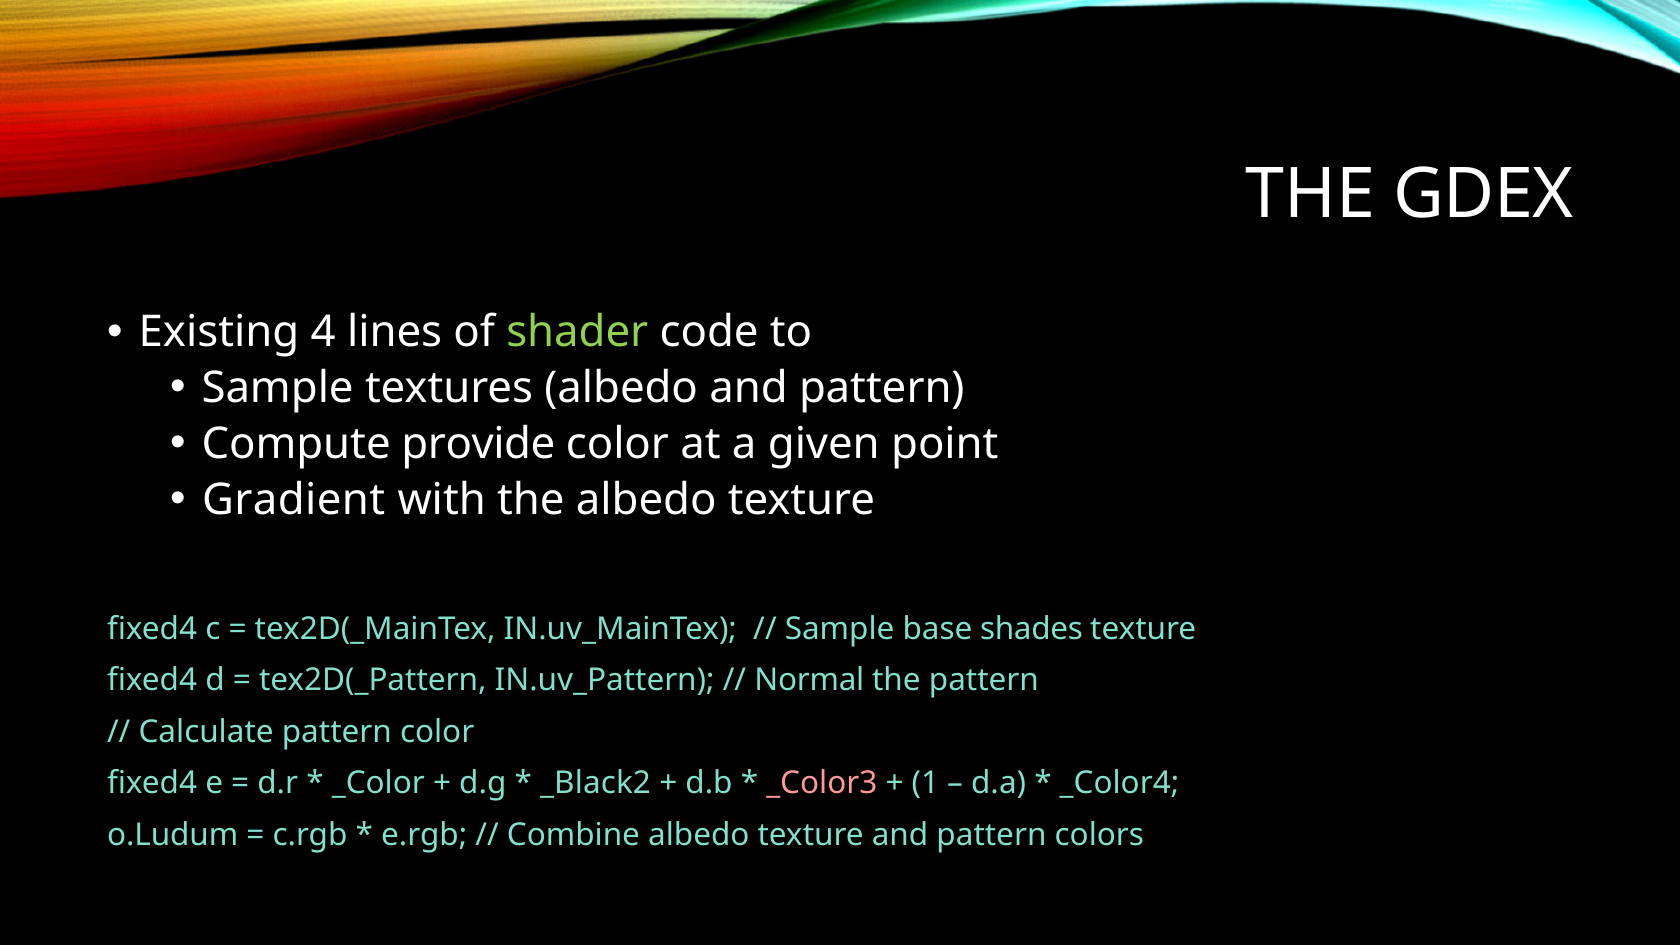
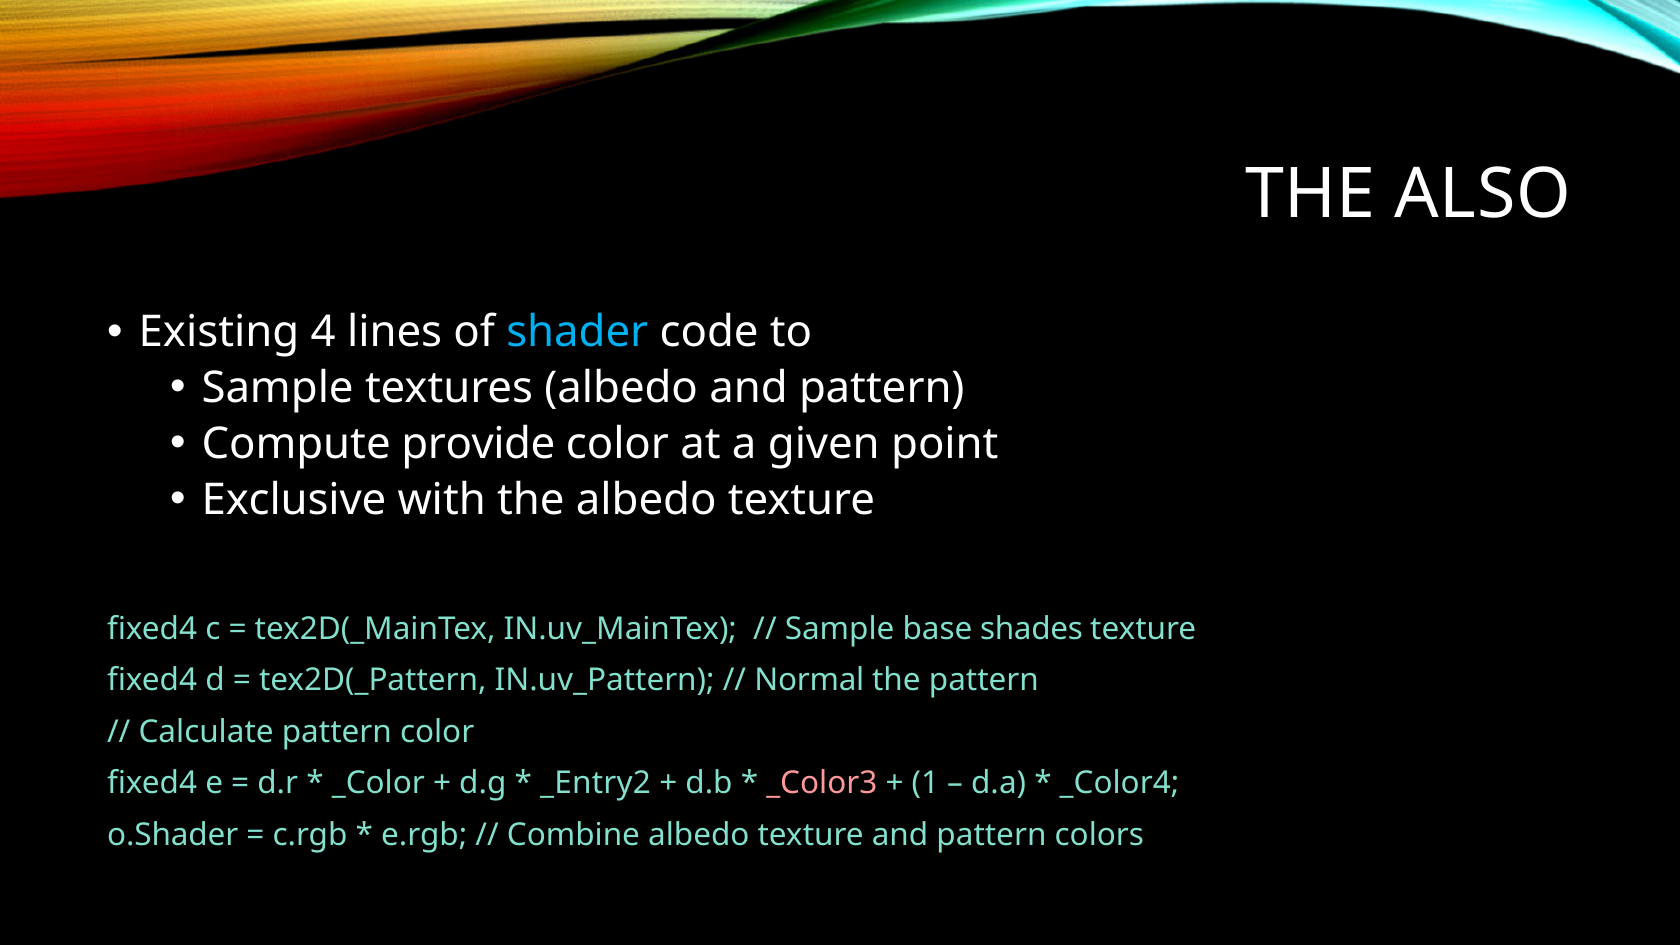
GDEX: GDEX -> ALSO (1483, 194)
shader colour: light green -> light blue (577, 332)
Gradient: Gradient -> Exclusive (294, 500)
_Black2: _Black2 -> _Entry2 (596, 783)
o.Ludum: o.Ludum -> o.Shader (173, 835)
